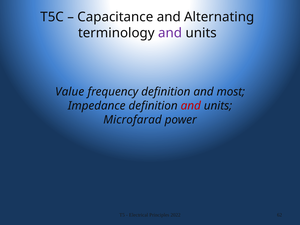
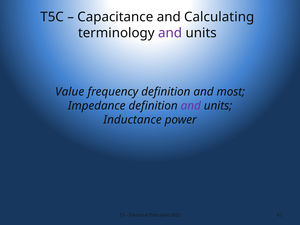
Alternating: Alternating -> Calculating (219, 17)
and colour: red -> purple (191, 106)
Microfarad: Microfarad -> Inductance (132, 120)
